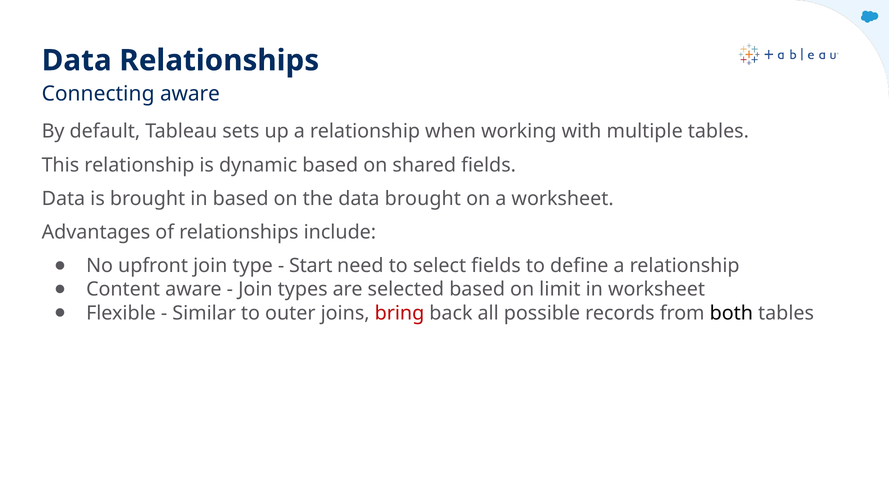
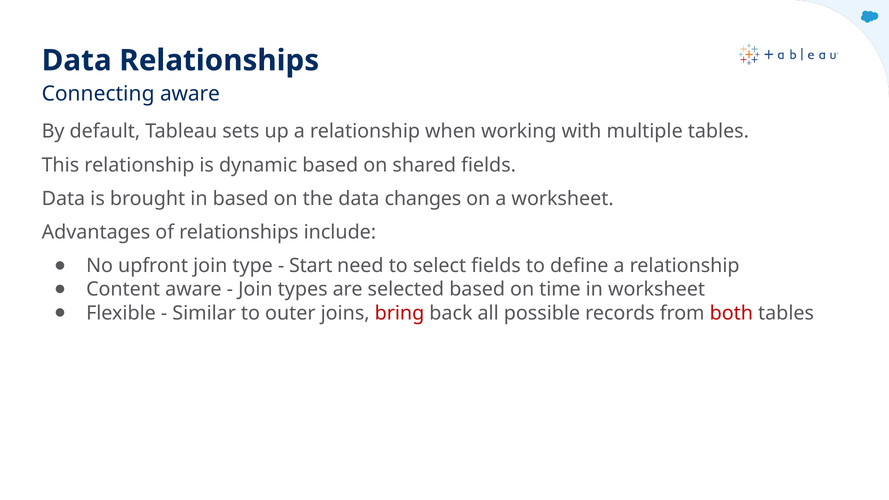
data brought: brought -> changes (423, 199)
limit: limit -> time (560, 289)
both colour: black -> red (731, 313)
